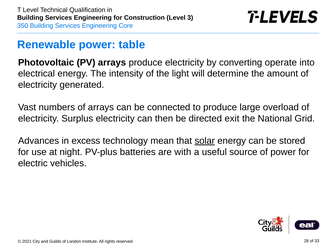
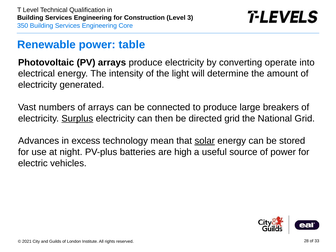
overload: overload -> breakers (281, 107)
Surplus underline: none -> present (77, 118)
directed exit: exit -> grid (232, 118)
with: with -> high (183, 152)
